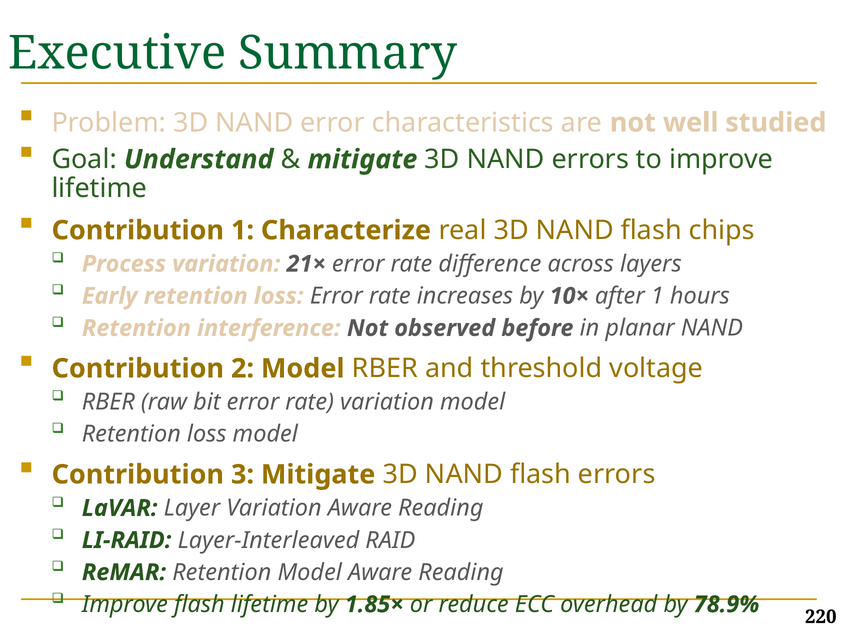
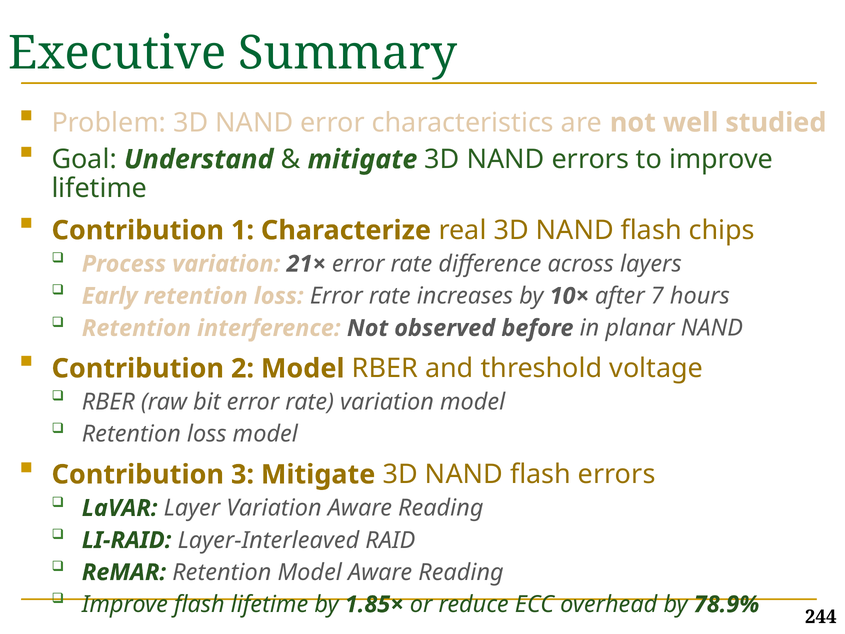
after 1: 1 -> 7 (657, 296)
220: 220 -> 244 (821, 617)
